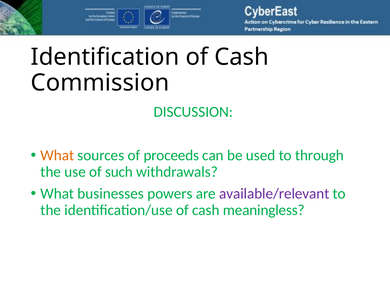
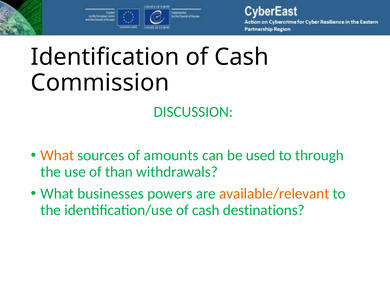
proceeds: proceeds -> amounts (171, 155)
such: such -> than (119, 172)
available/relevant colour: purple -> orange (274, 193)
meaningless: meaningless -> destinations (264, 210)
